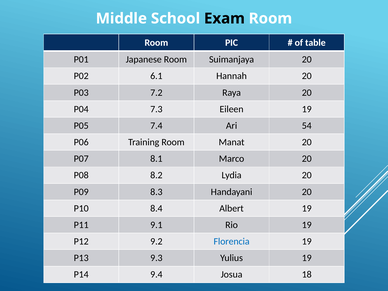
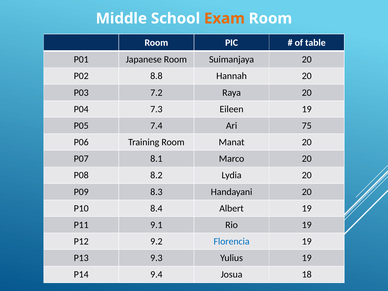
Exam colour: black -> orange (224, 18)
6.1: 6.1 -> 8.8 (156, 76)
54: 54 -> 75 (307, 126)
